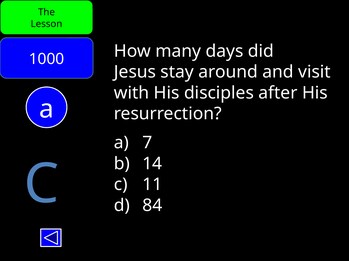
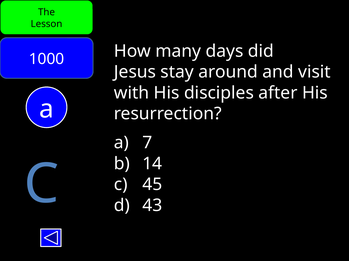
11: 11 -> 45 (152, 185)
84: 84 -> 43 (152, 206)
